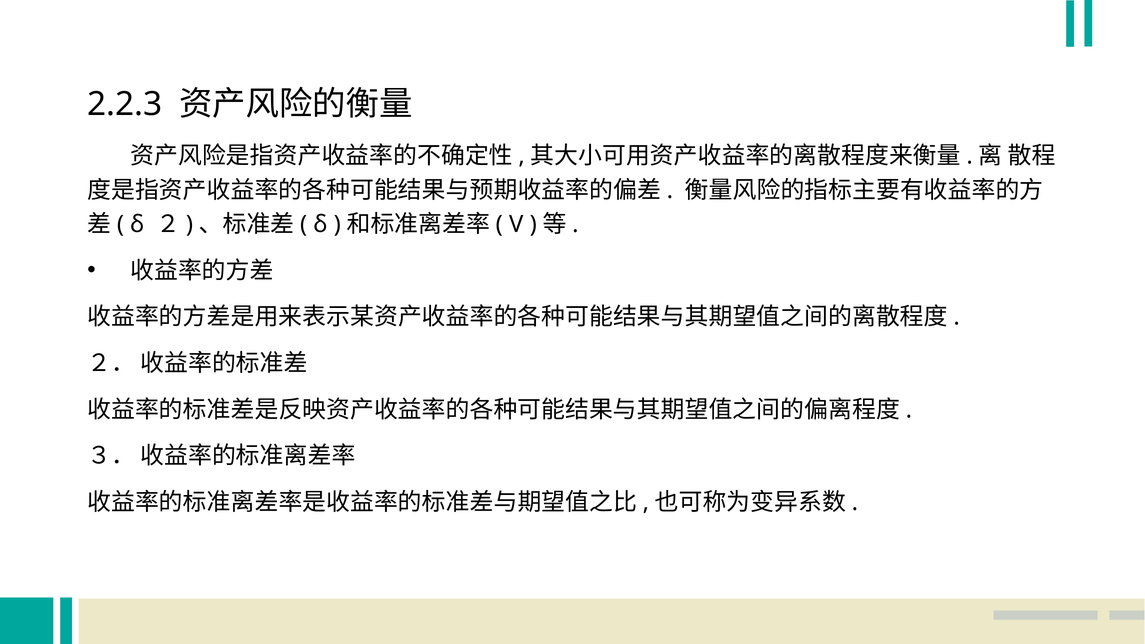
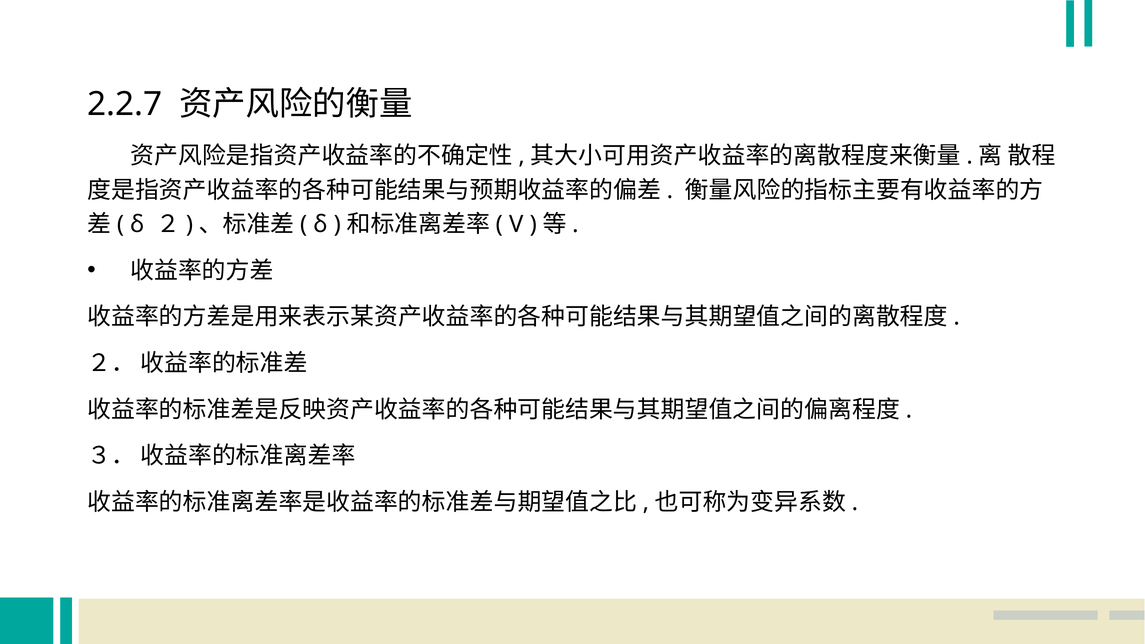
2.2.3: 2.2.3 -> 2.2.7 (125, 104)
